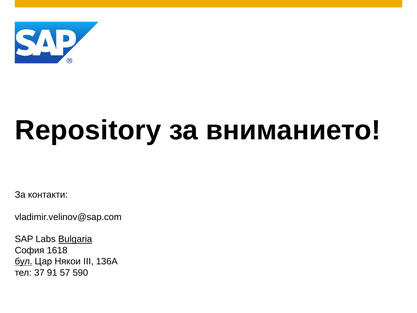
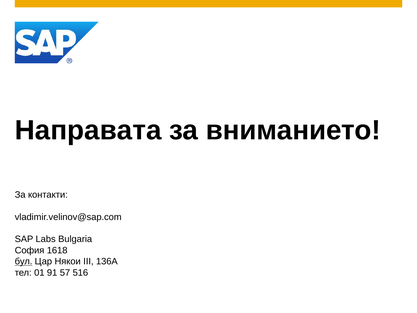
Repository: Repository -> Направата (88, 130)
Bulgaria underline: present -> none (75, 239)
37: 37 -> 01 (39, 272)
590: 590 -> 516 (80, 272)
